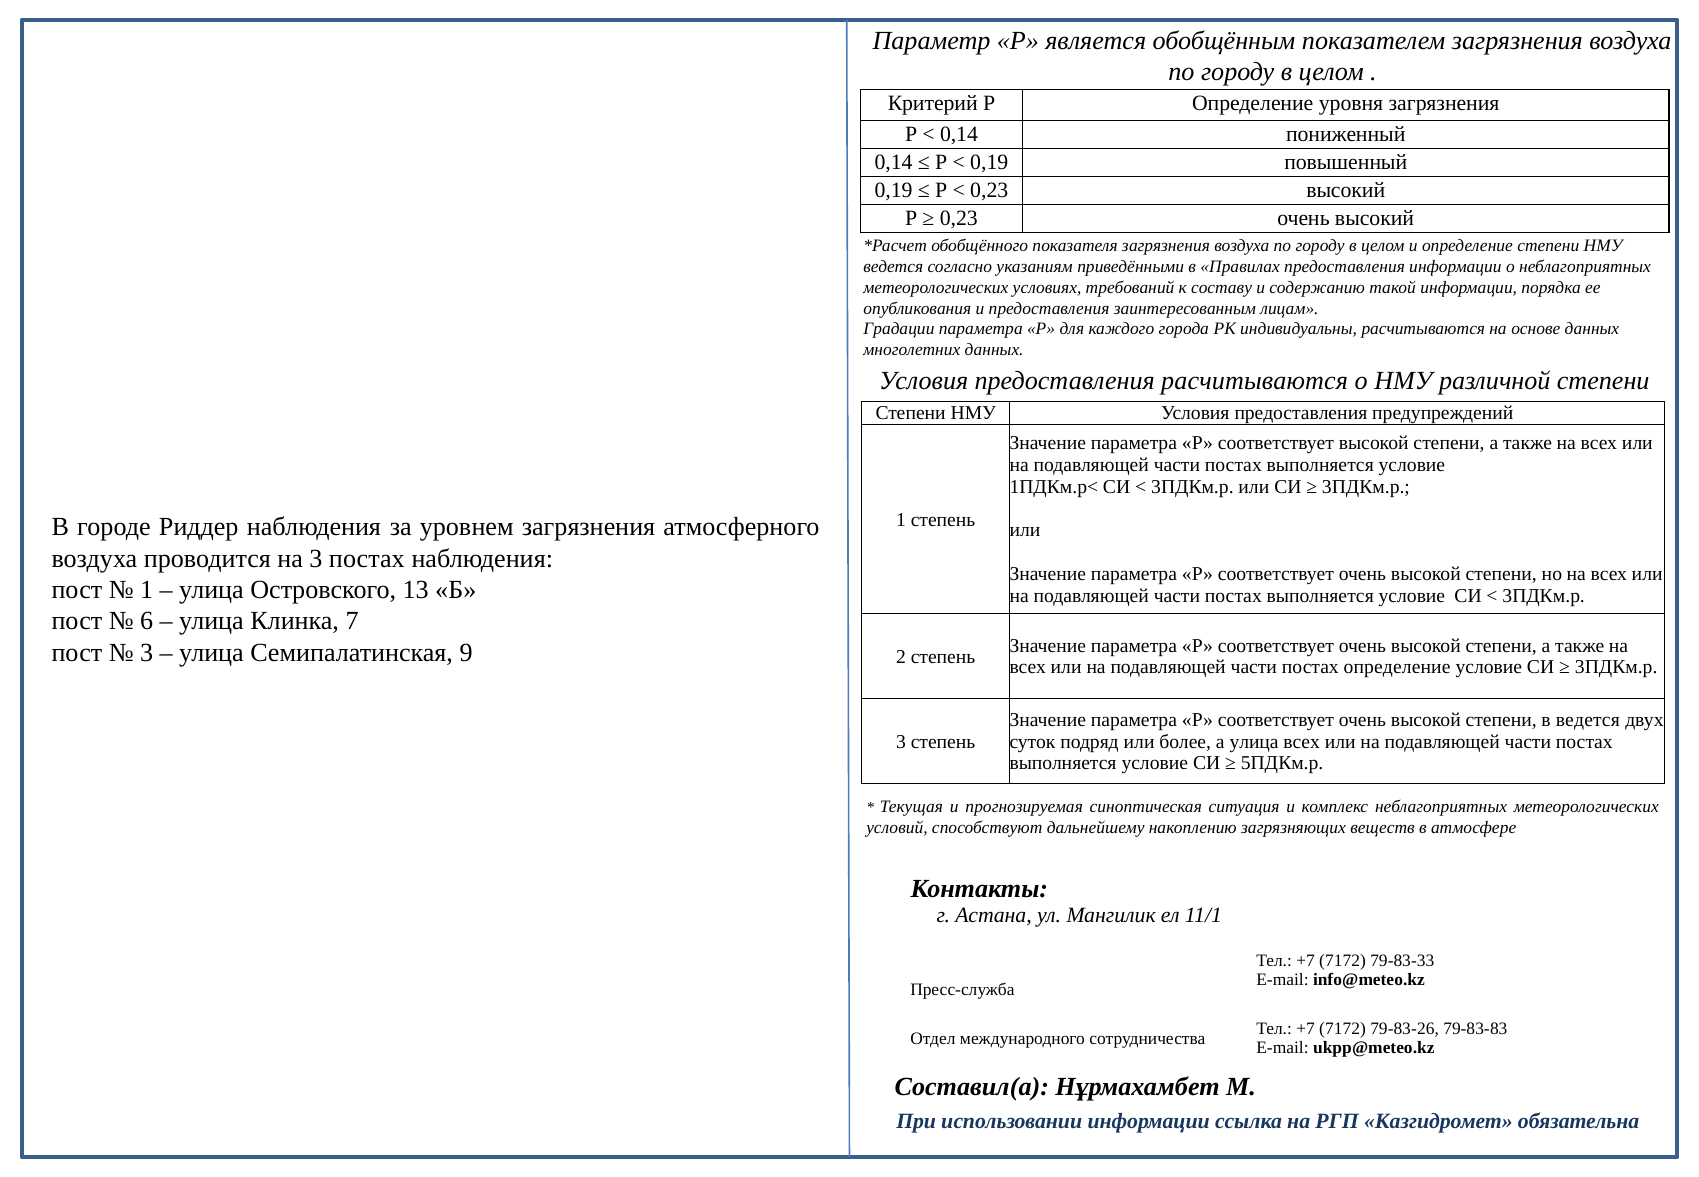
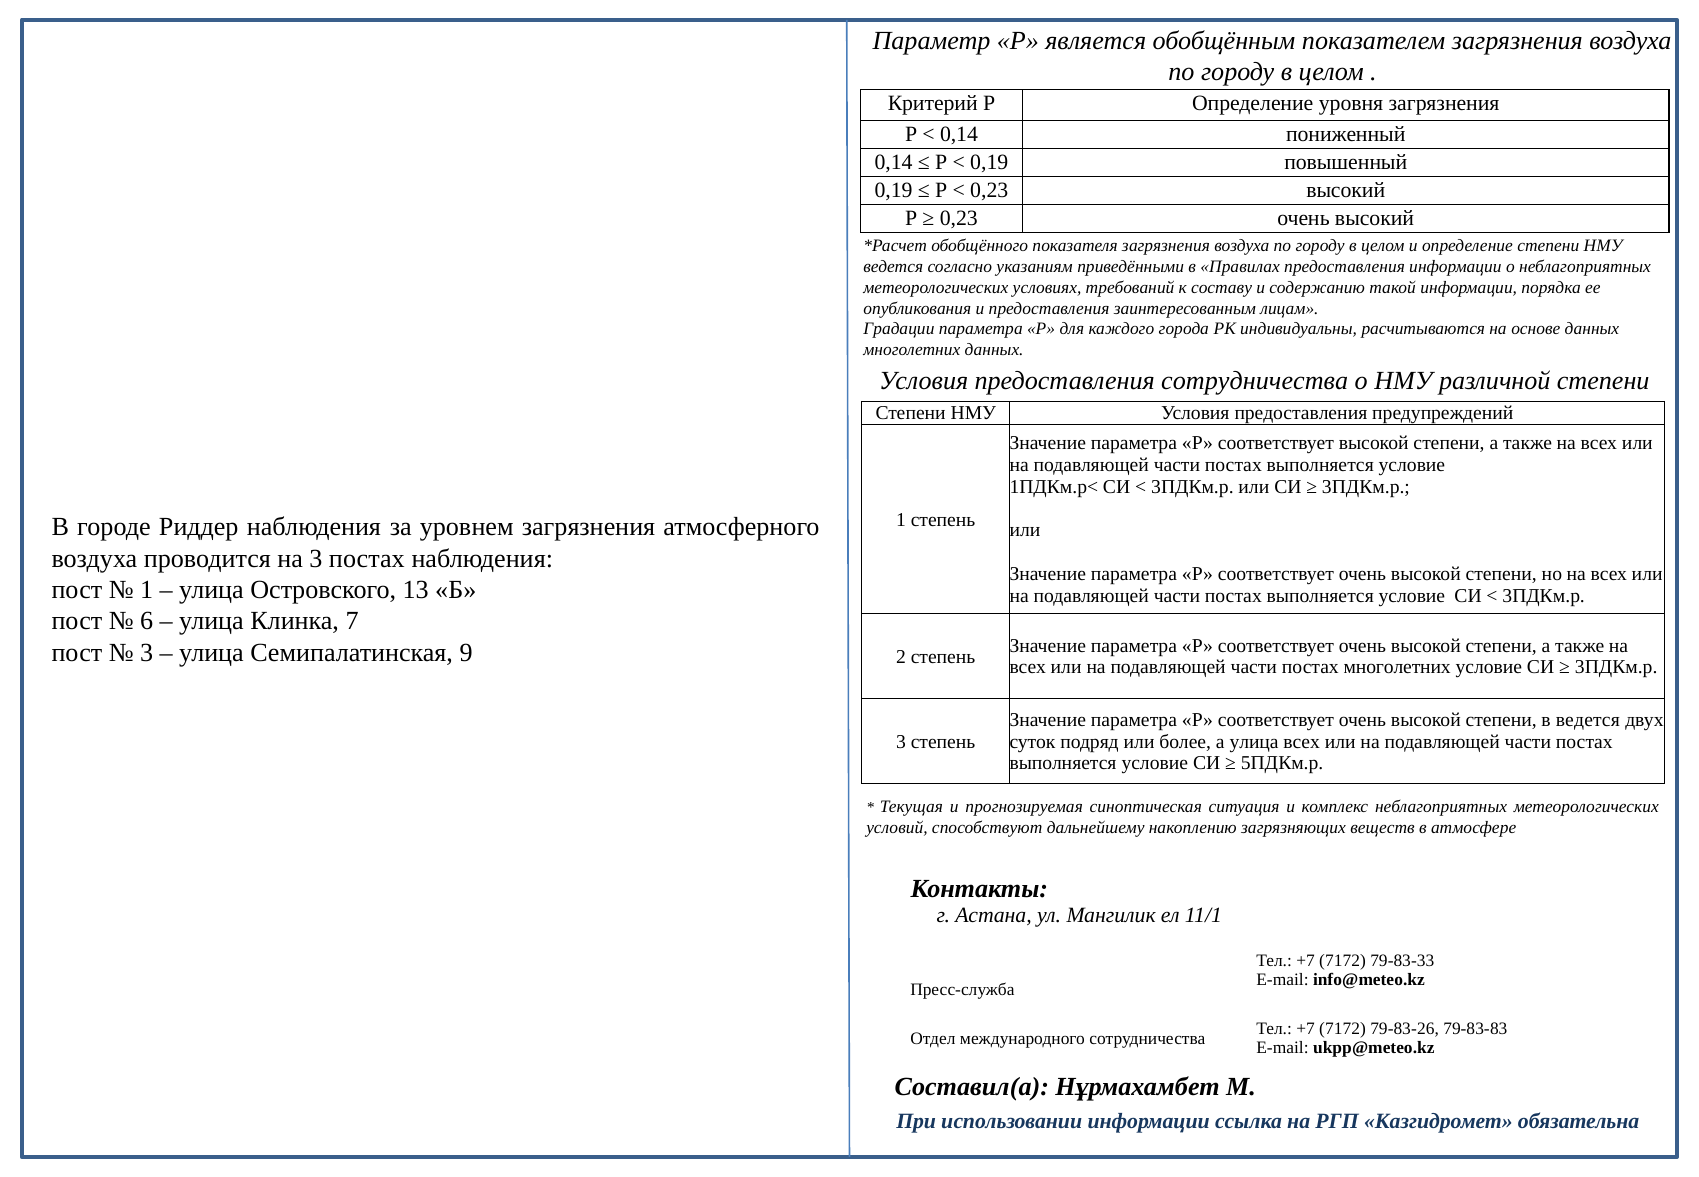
предоставления расчитываются: расчитываются -> сотрудничества (1255, 381)
постах определение: определение -> многолетних (1397, 667)
